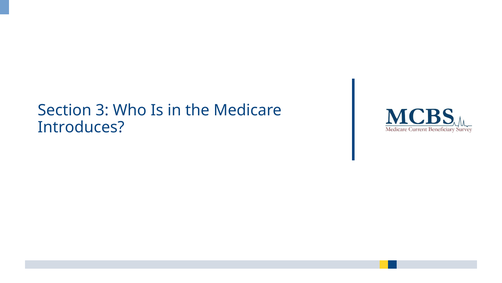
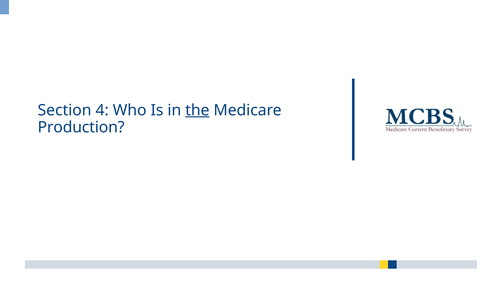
3: 3 -> 4 (102, 110)
the underline: none -> present (197, 110)
Introduces: Introduces -> Production (81, 127)
